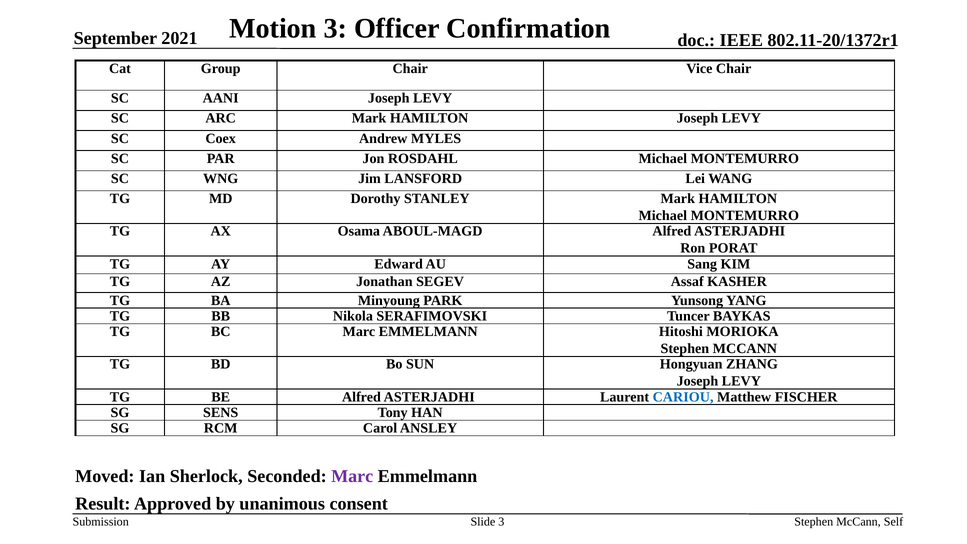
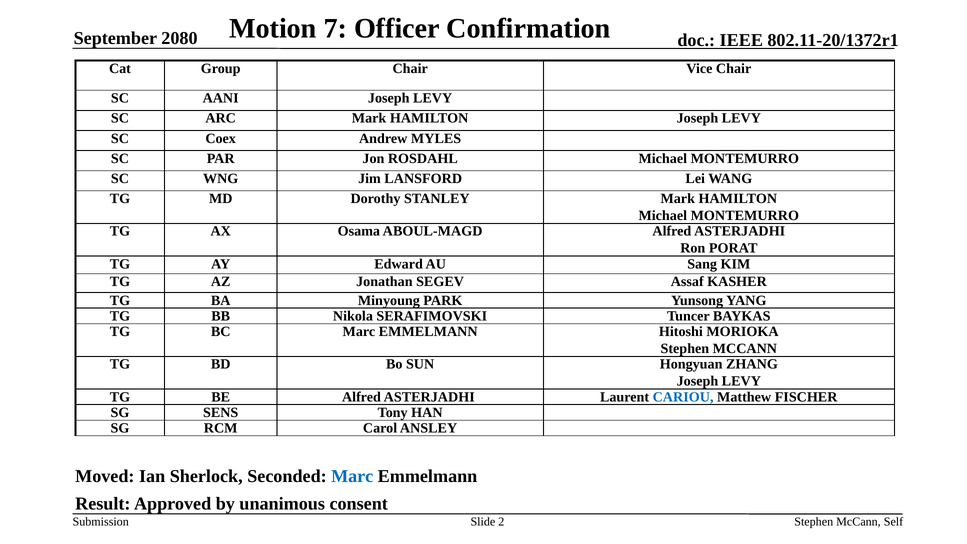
Motion 3: 3 -> 7 (335, 28)
2021: 2021 -> 2080 (179, 38)
Marc colour: purple -> blue (352, 476)
Slide 3: 3 -> 2 (501, 522)
